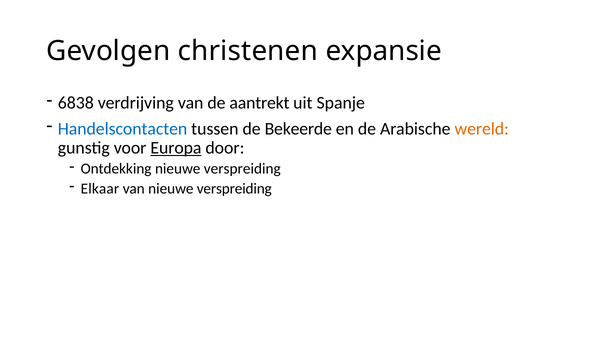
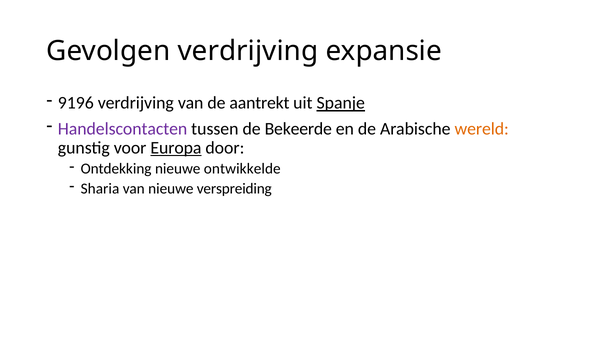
Gevolgen christenen: christenen -> verdrijving (248, 51)
6838: 6838 -> 9196 (76, 103)
Spanje underline: none -> present (341, 103)
Handelscontacten colour: blue -> purple (123, 128)
Ontdekking nieuwe verspreiding: verspreiding -> ontwikkelde (242, 169)
Elkaar: Elkaar -> Sharia (100, 188)
